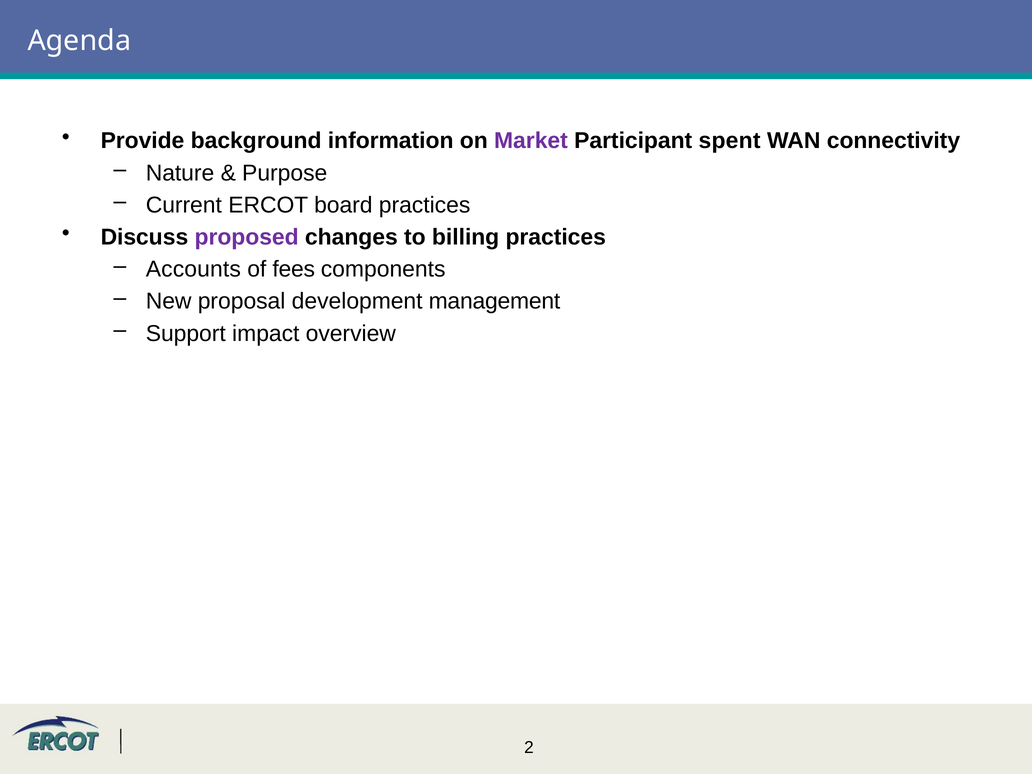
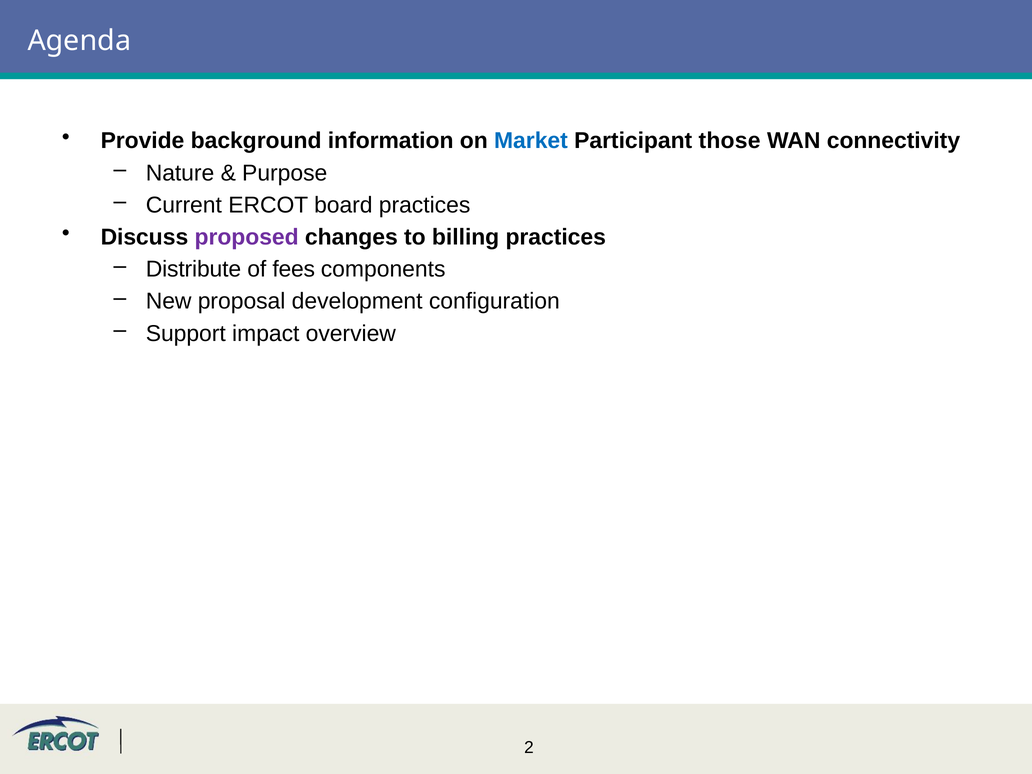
Market colour: purple -> blue (531, 141)
spent: spent -> those (730, 141)
Accounts: Accounts -> Distribute (193, 269)
management: management -> configuration (494, 301)
